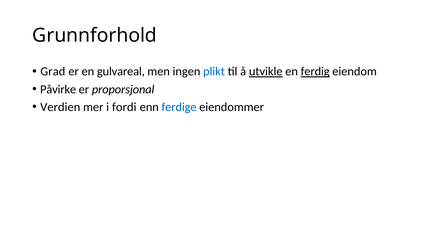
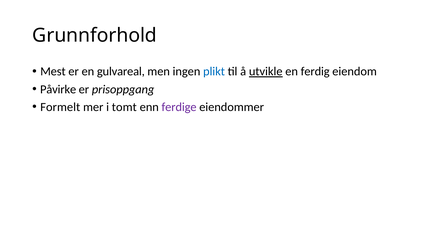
Grad: Grad -> Mest (53, 72)
ferdig underline: present -> none (315, 72)
proporsjonal: proporsjonal -> prisoppgang (123, 89)
Verdien: Verdien -> Formelt (60, 107)
fordi: fordi -> tomt (124, 107)
ferdige colour: blue -> purple (179, 107)
